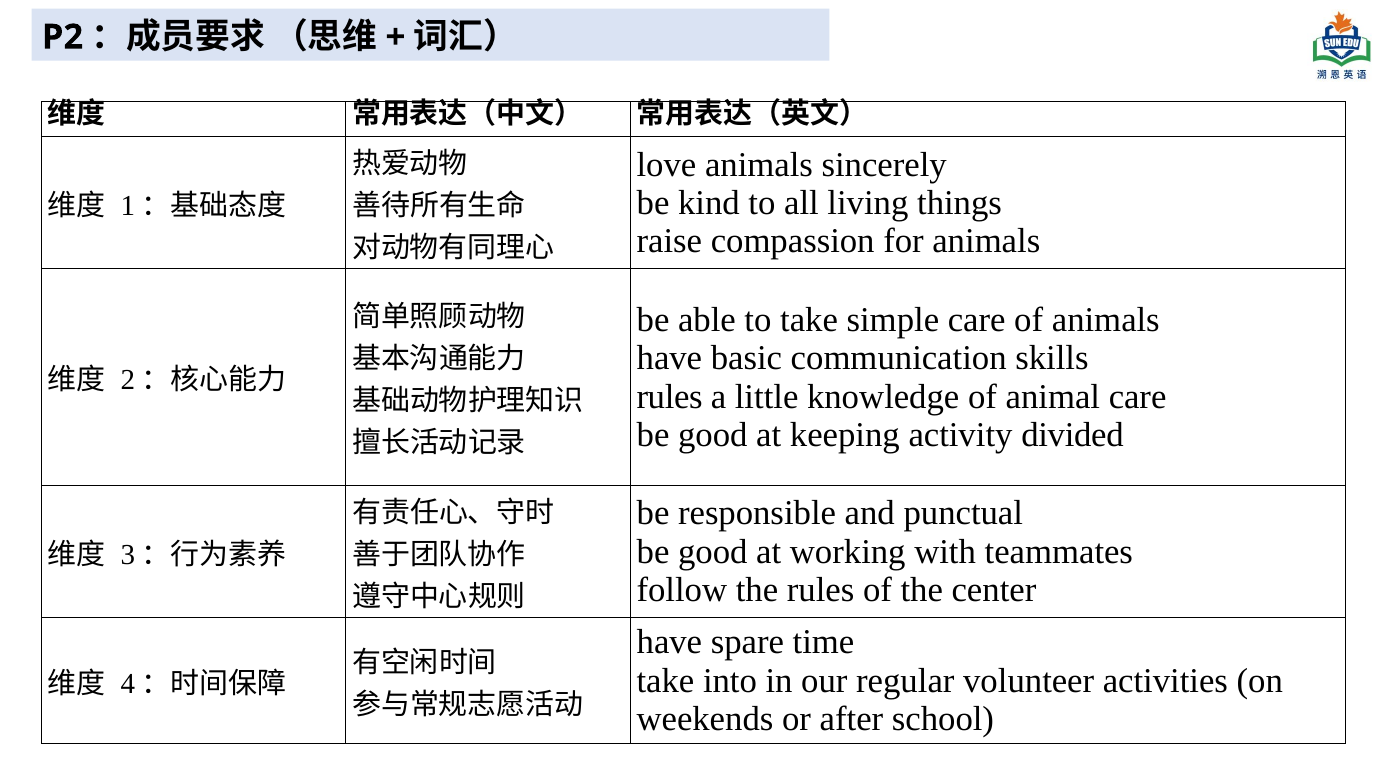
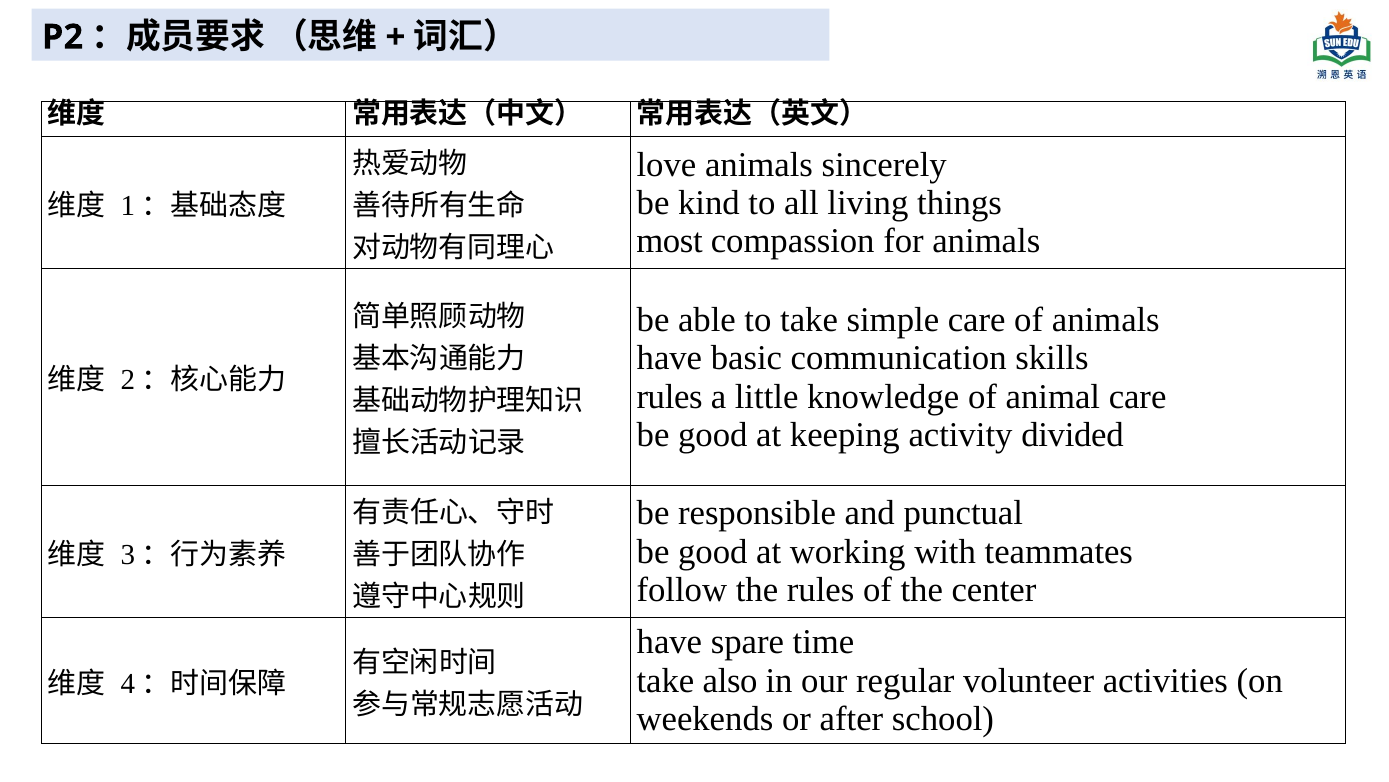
raise: raise -> most (670, 241)
into: into -> also (730, 680)
